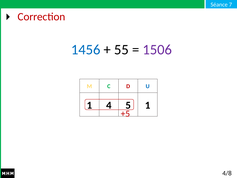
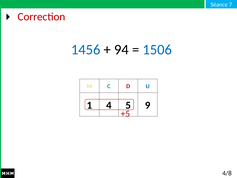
55: 55 -> 94 (121, 50)
1506 colour: purple -> blue (157, 50)
5 1: 1 -> 9 (148, 105)
